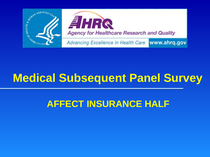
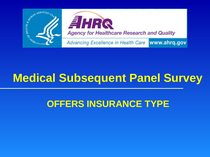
AFFECT: AFFECT -> OFFERS (66, 104)
HALF: HALF -> TYPE (157, 104)
